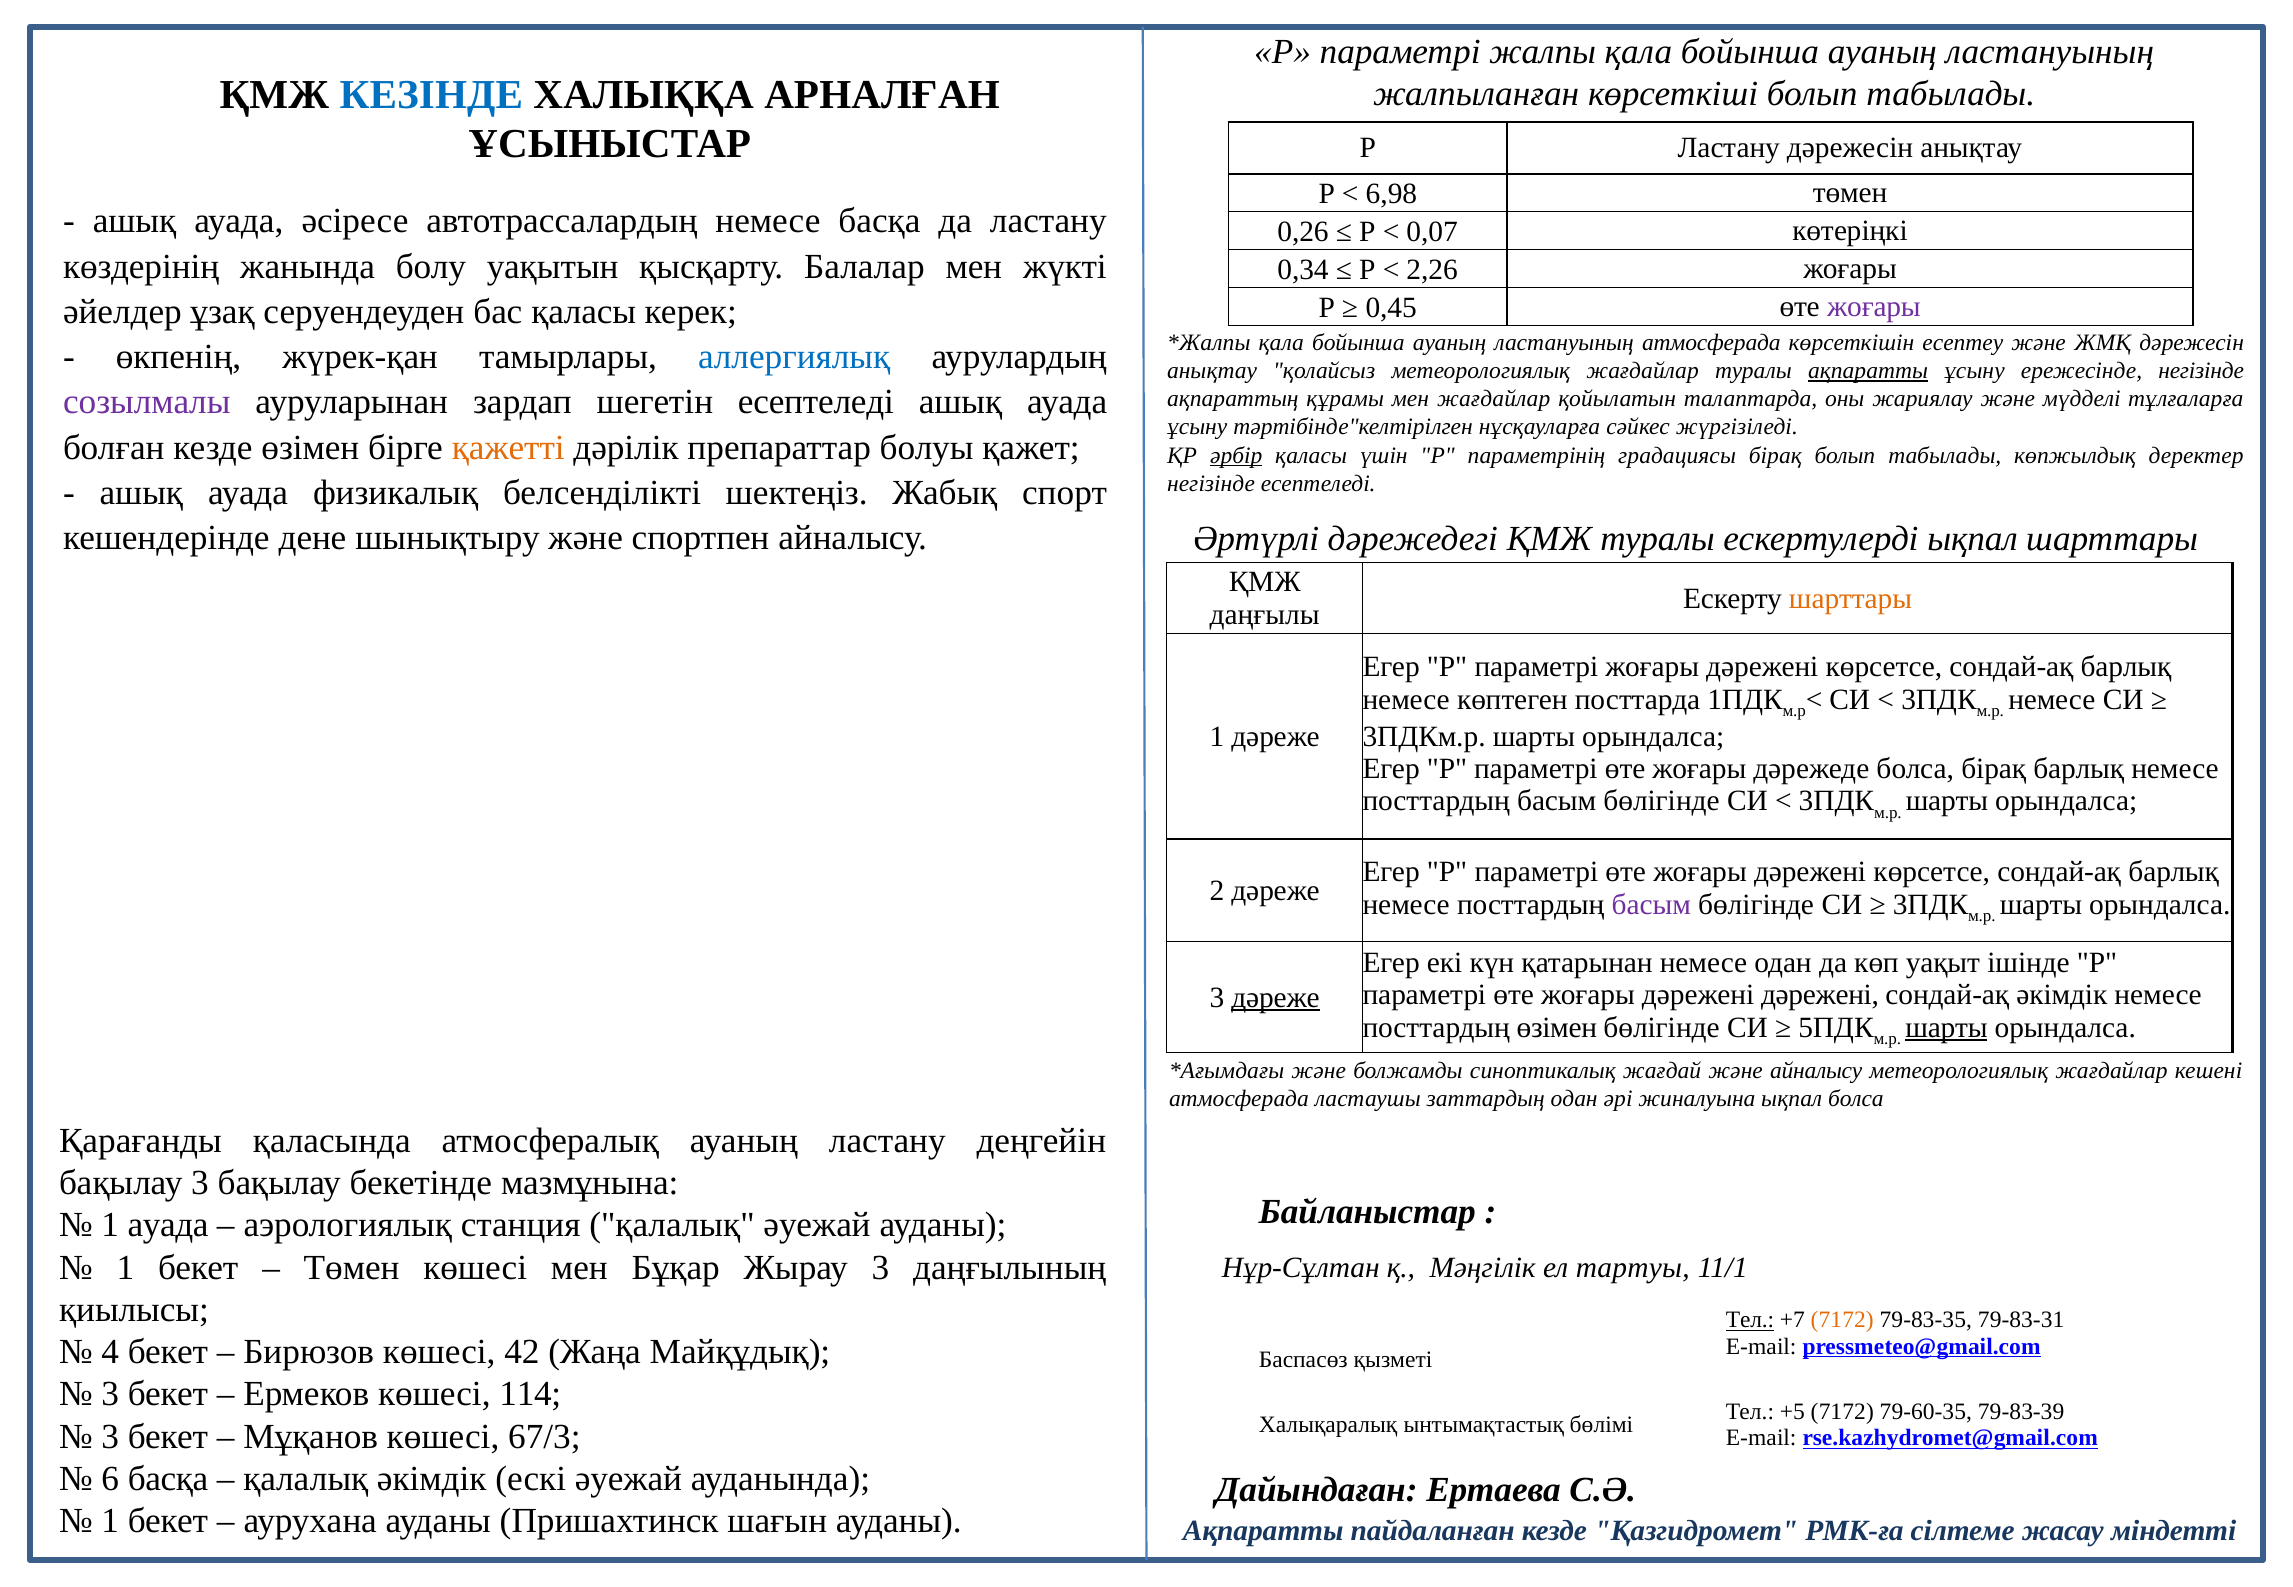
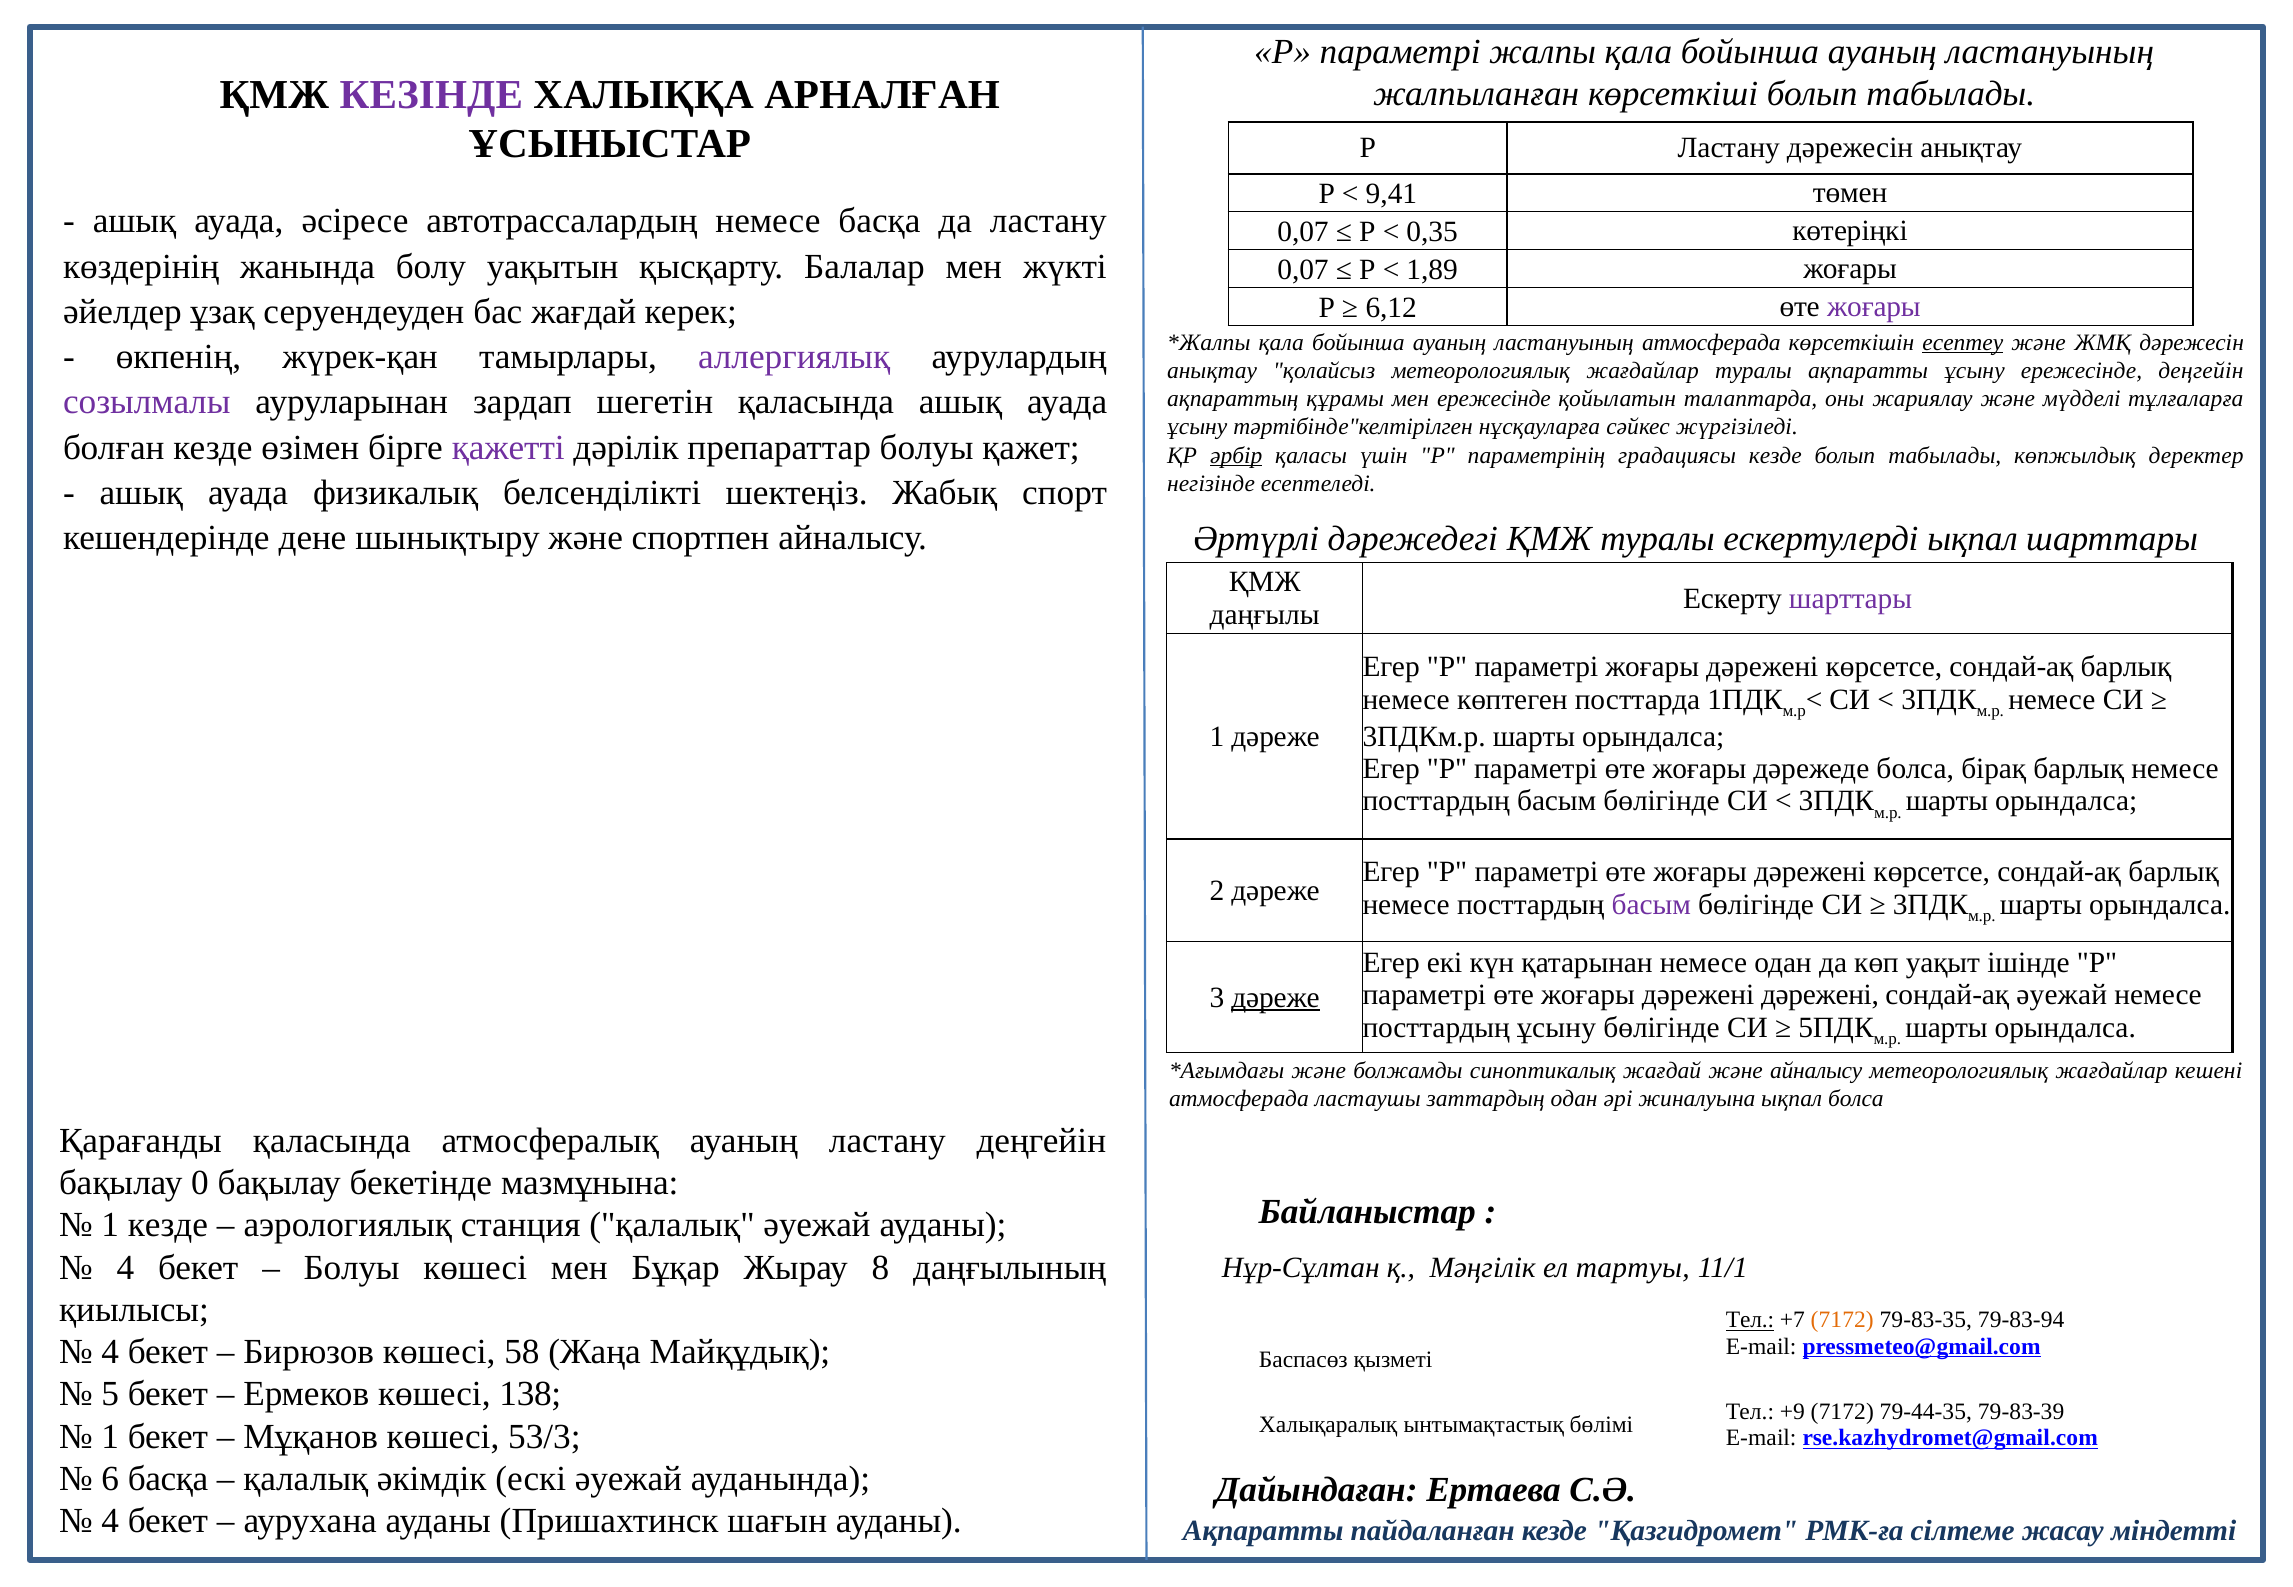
КЕЗІНДЕ colour: blue -> purple (431, 95)
6,98: 6,98 -> 9,41 (1391, 194)
0,26: 0,26 -> 0,07 (1303, 232)
0,07: 0,07 -> 0,35 (1432, 232)
0,34: 0,34 -> 0,07 (1303, 270)
2,26: 2,26 -> 1,89 (1432, 270)
0,45: 0,45 -> 6,12 (1391, 308)
бас қаласы: қаласы -> жағдай (584, 312)
есептеу underline: none -> present (1963, 343)
аллергиялық colour: blue -> purple (794, 357)
ақпаратты underline: present -> none (1868, 371)
ережесінде негізінде: негізінде -> деңгейін (2201, 371)
шегетін есептеледі: есептеледі -> қаласында (816, 402)
мен жағдайлар: жағдайлар -> ережесінде (1494, 399)
қажетті colour: orange -> purple (508, 448)
градациясы бірақ: бірақ -> кезде (1775, 455)
шарттары colour: orange -> purple (1851, 599)
сондай-ақ әкімдік: әкімдік -> әуежай (2062, 995)
посттардың өзімен: өзімен -> ұсыну (1557, 1028)
шарты underline: present -> none (1946, 1028)
бақылау 3: 3 -> 0 (200, 1183)
1 ауада: ауада -> кезде (168, 1225)
1: 1 -> 4 (125, 1268)
Төмен: Төмен -> Болуы (352, 1268)
Жырау 3: 3 -> 8 (880, 1268)
79-83-31: 79-83-31 -> 79-83-94 (2021, 1321)
42: 42 -> 58 (522, 1352)
3: 3 -> 5 (110, 1395)
114: 114 -> 138 (530, 1395)
+5: +5 -> +9 (1792, 1412)
79-60-35: 79-60-35 -> 79-44-35 (1926, 1412)
3: 3 -> 1 (110, 1437)
67/3: 67/3 -> 53/3 (544, 1437)
1: 1 -> 4 (110, 1522)
